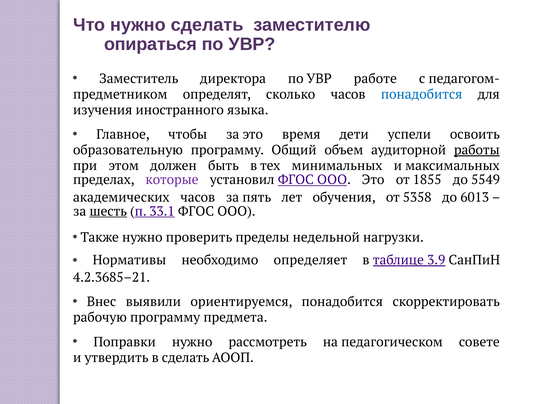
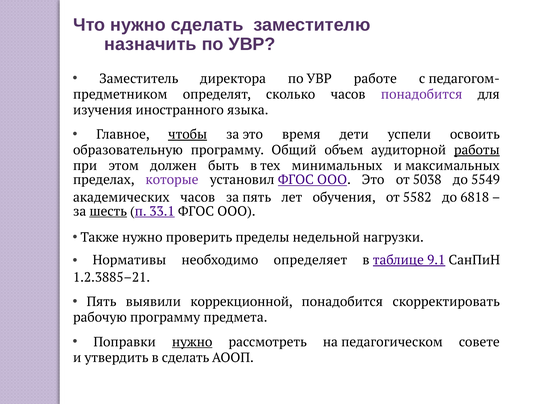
опираться: опираться -> назначить (150, 44)
понадобится colour: blue -> purple (422, 94)
чтобы underline: none -> present (188, 134)
1855: 1855 -> 5038 (427, 180)
5358: 5358 -> 5582 (417, 197)
6013: 6013 -> 6818 (475, 197)
3.9: 3.9 -> 9.1 (436, 260)
4.2.3685–21: 4.2.3685–21 -> 1.2.3885–21 (112, 278)
Внес: Внес -> Пять (102, 302)
ориентируемся: ориентируемся -> коррекционной (242, 302)
нужно underline: none -> present (192, 342)
